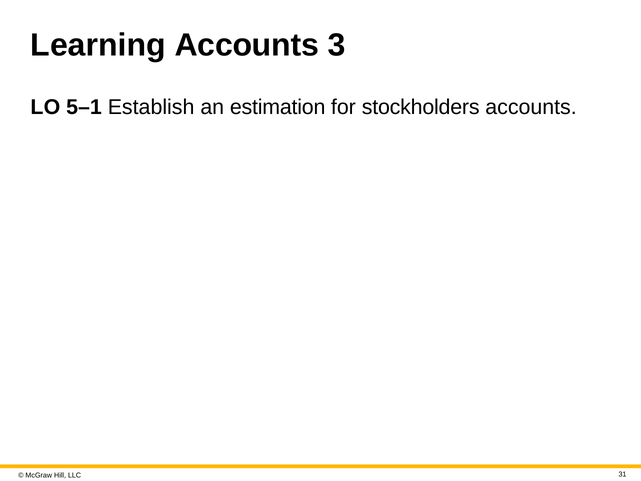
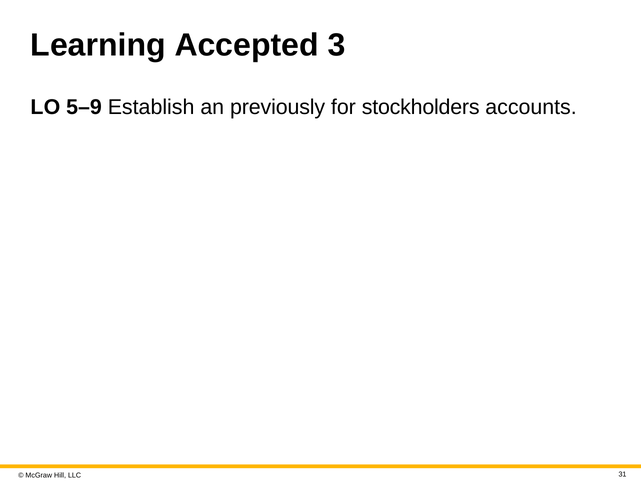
Learning Accounts: Accounts -> Accepted (247, 45)
5–1: 5–1 -> 5–9 (84, 107)
estimation: estimation -> previously (278, 107)
